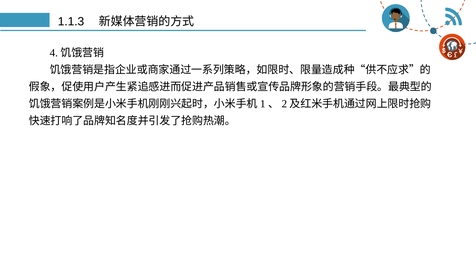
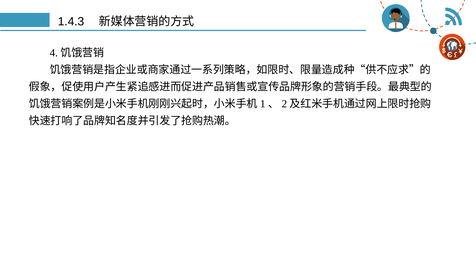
1.1.3: 1.1.3 -> 1.4.3 (71, 22)
